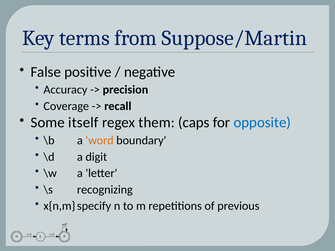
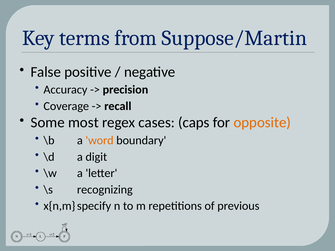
itself: itself -> most (83, 123)
them: them -> cases (157, 123)
opposite colour: blue -> orange (262, 123)
